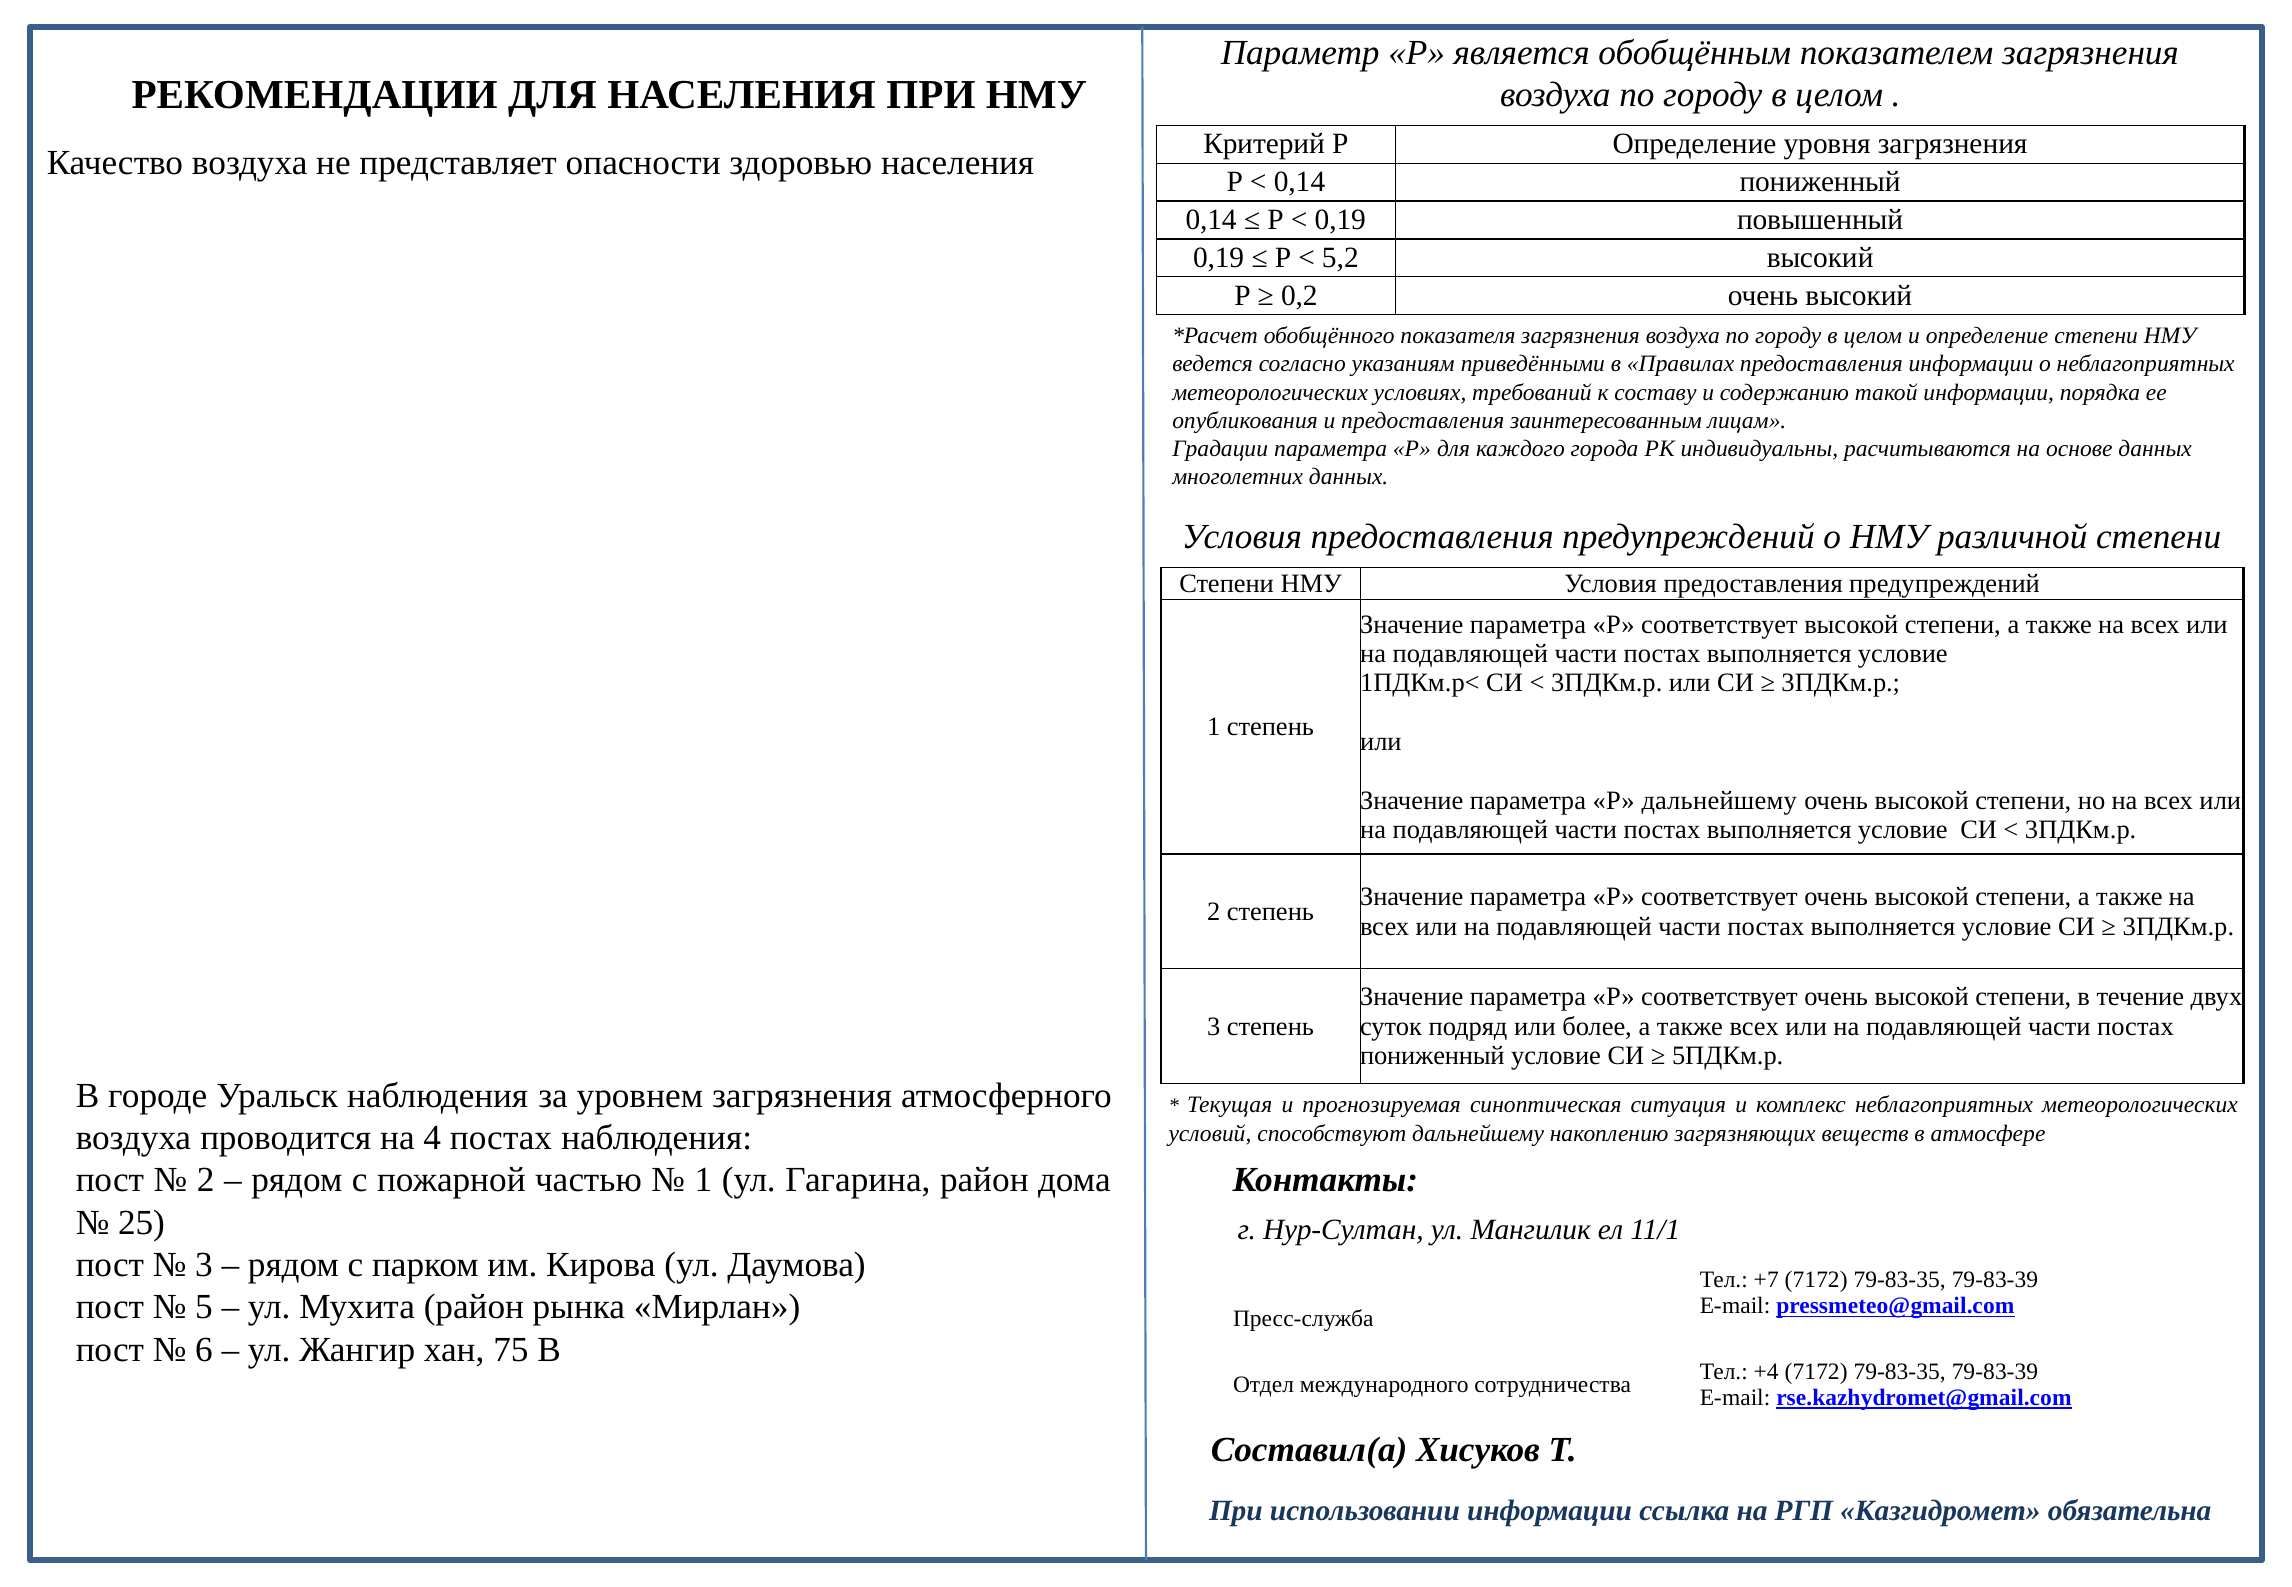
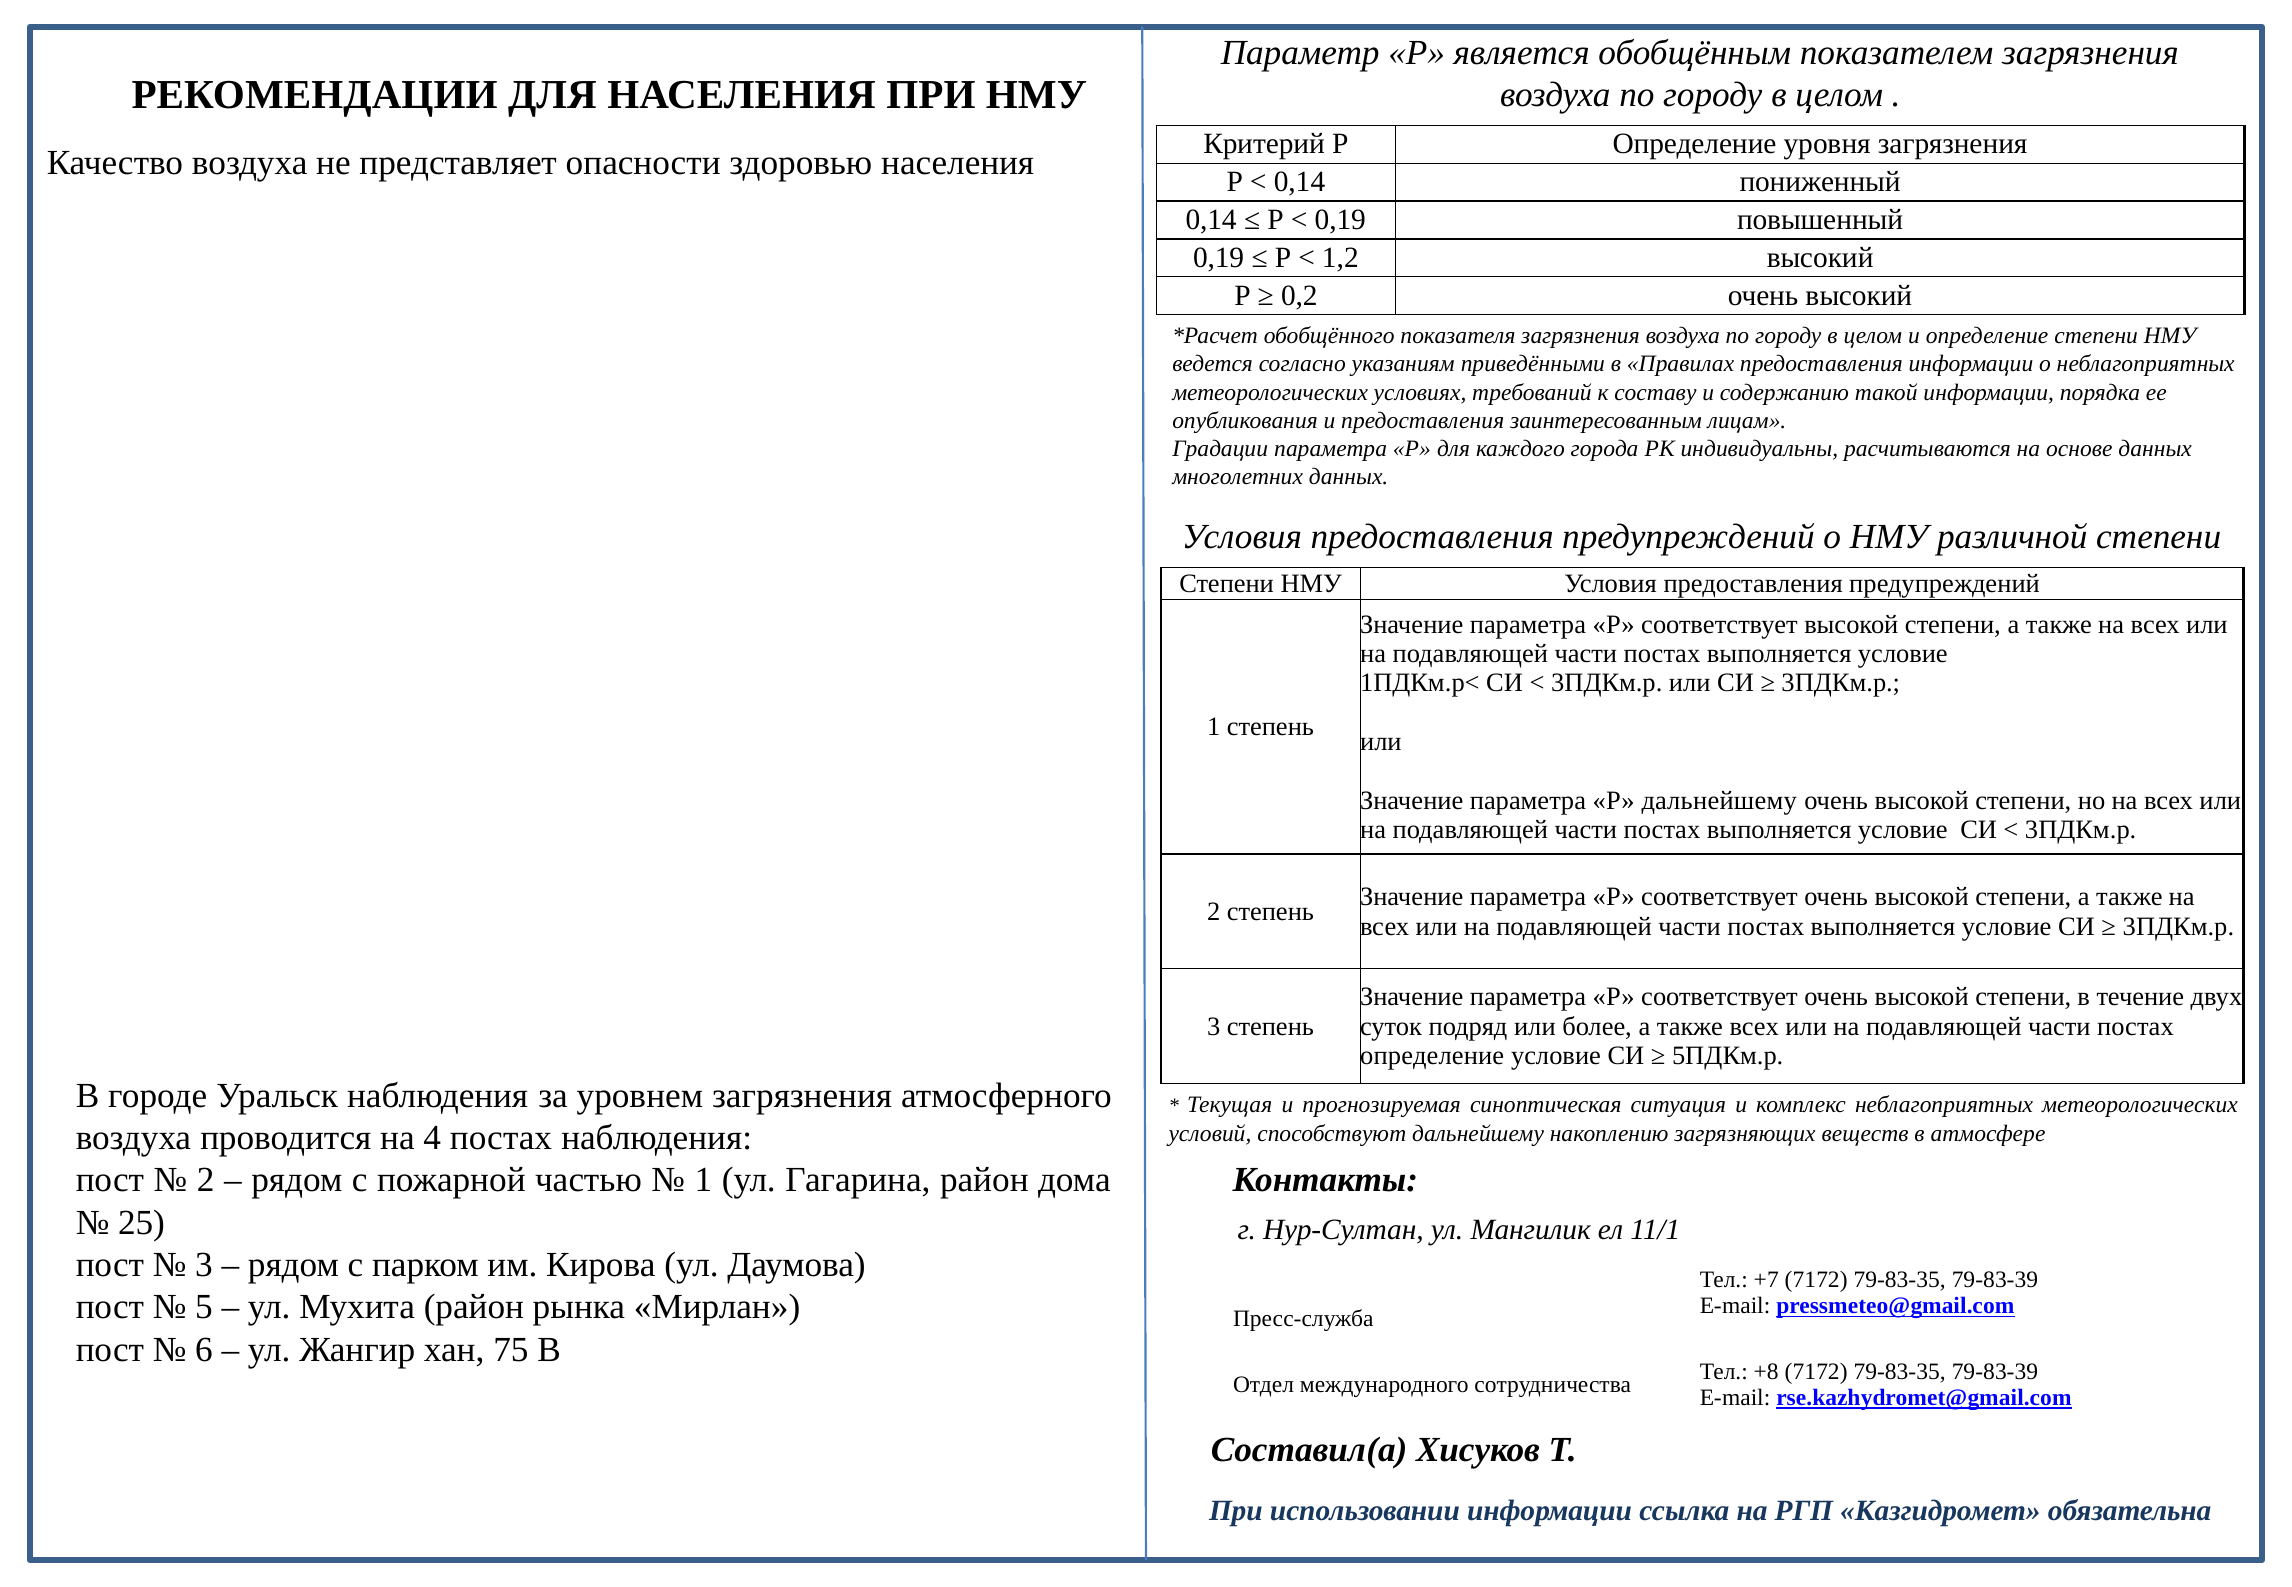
5,2: 5,2 -> 1,2 (1340, 258)
пониженный: пониженный -> определение (1432, 1056)
+4: +4 -> +8 (1766, 1371)
